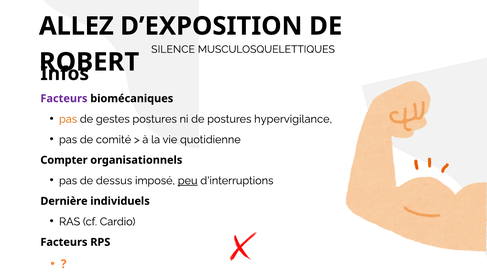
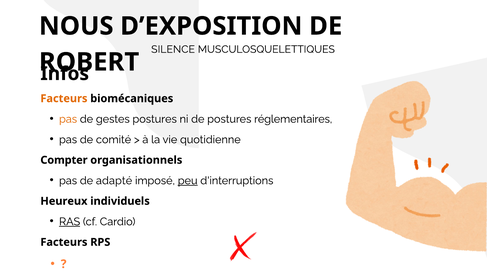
ALLEZ: ALLEZ -> NOUS (76, 26)
Facteurs colour: purple -> orange (64, 99)
hypervigilance: hypervigilance -> réglementaires (293, 119)
dessus: dessus -> adapté (114, 181)
Dernière: Dernière -> Heureux (64, 201)
RAS underline: none -> present (70, 222)
